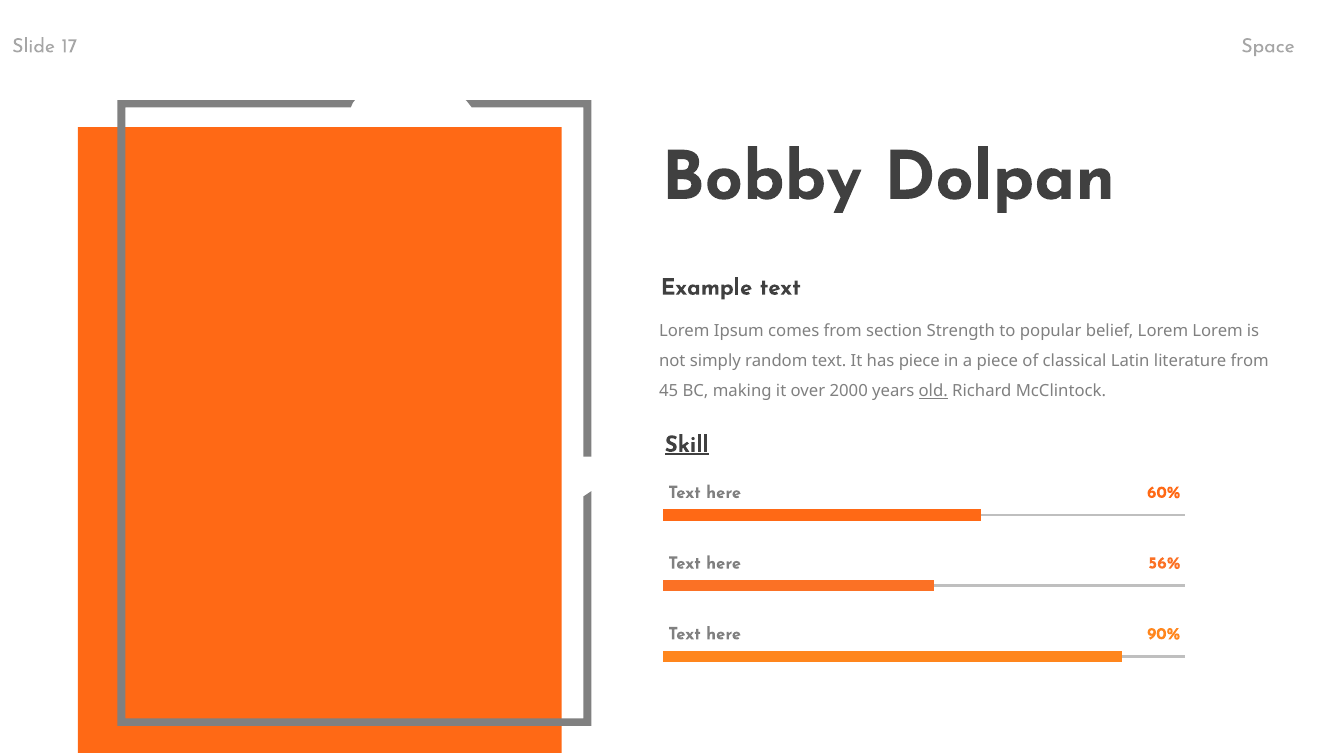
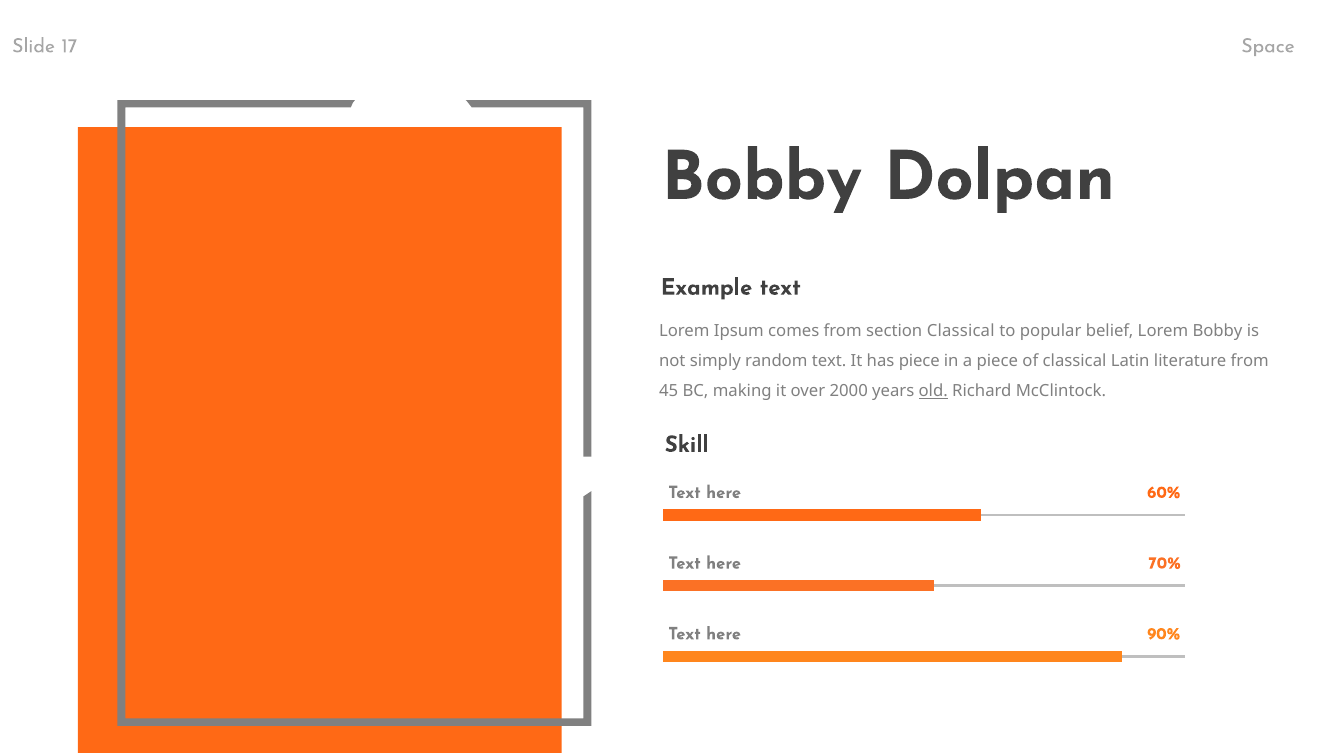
section Strength: Strength -> Classical (961, 331)
Lorem Lorem: Lorem -> Bobby (1218, 331)
Skill underline: present -> none (687, 445)
56%: 56% -> 70% (1164, 563)
